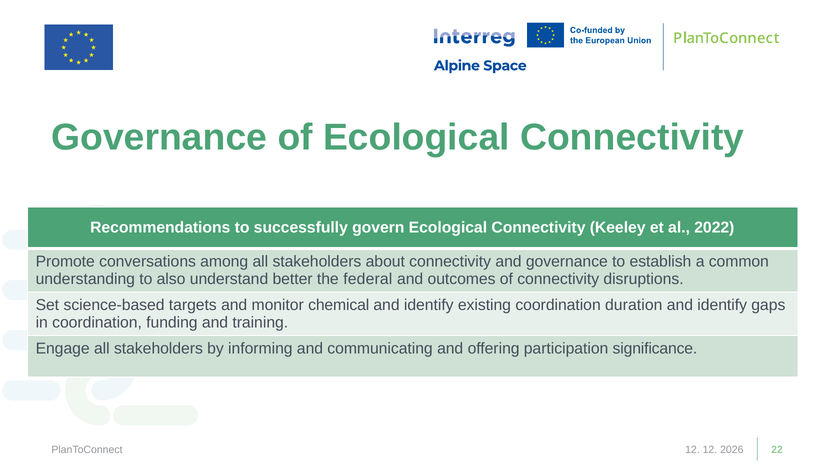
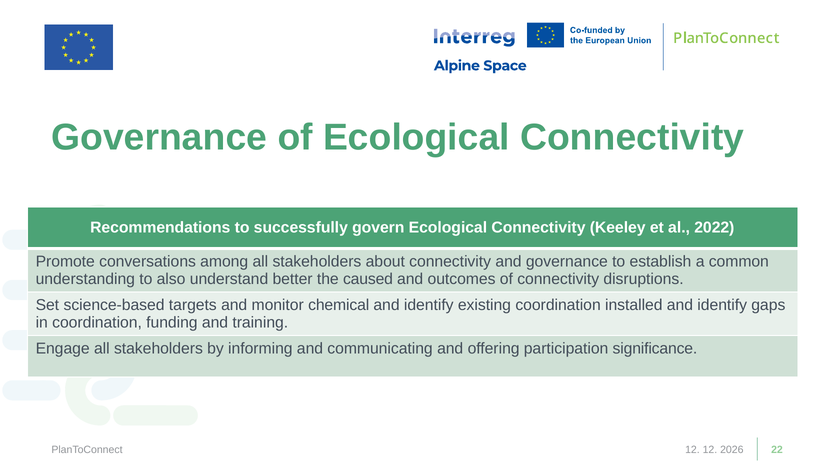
federal: federal -> caused (368, 279)
duration: duration -> installed (634, 305)
